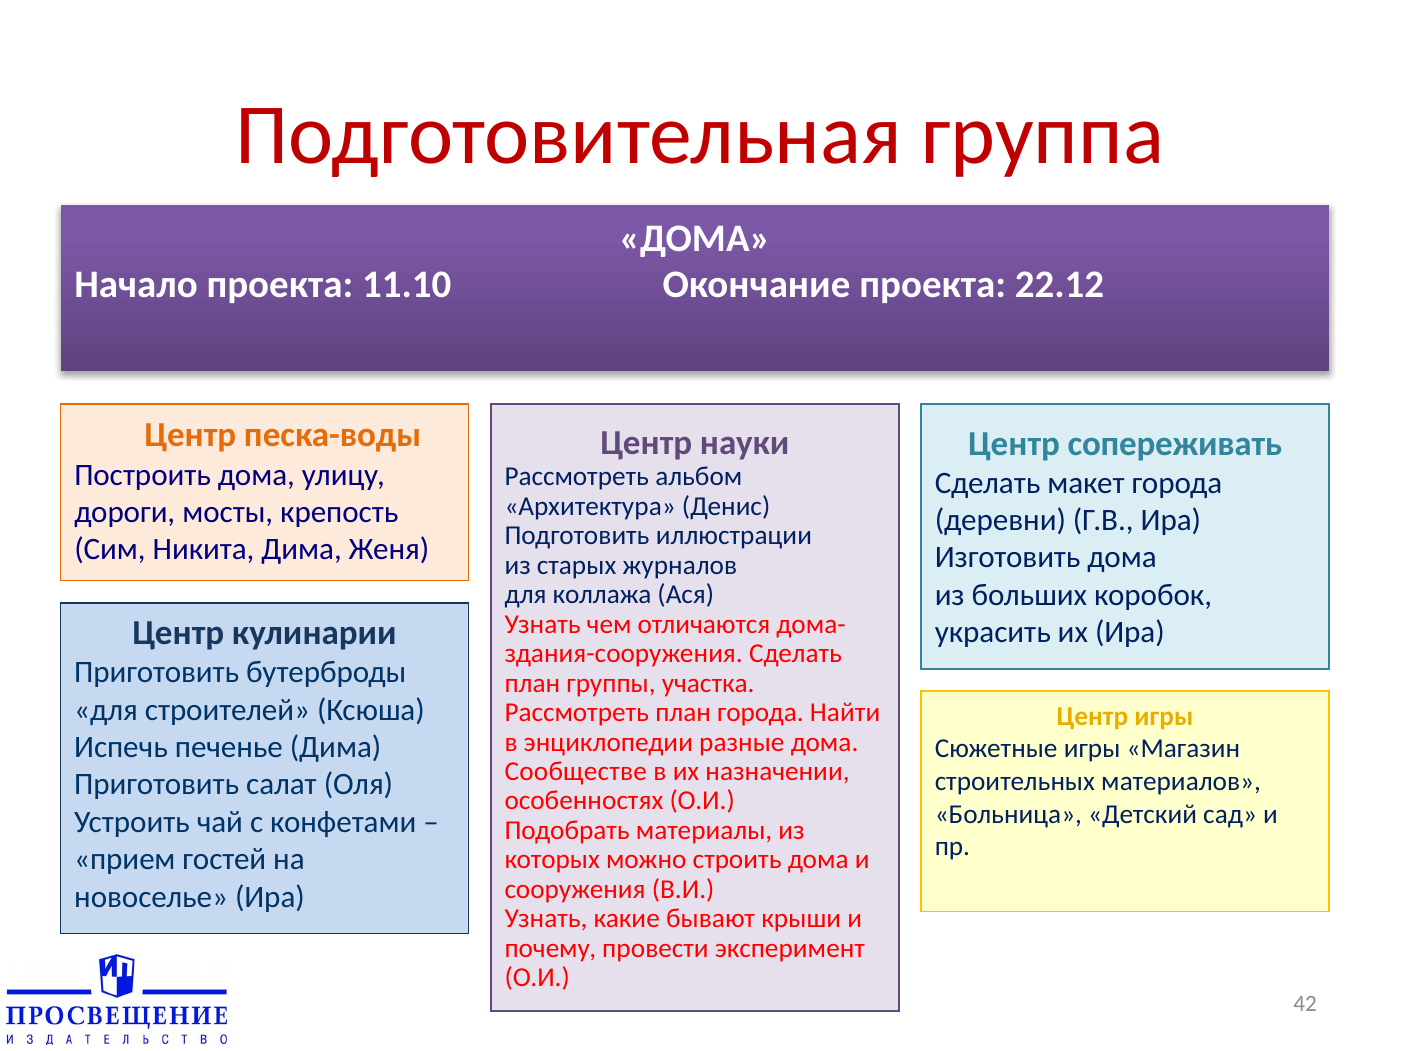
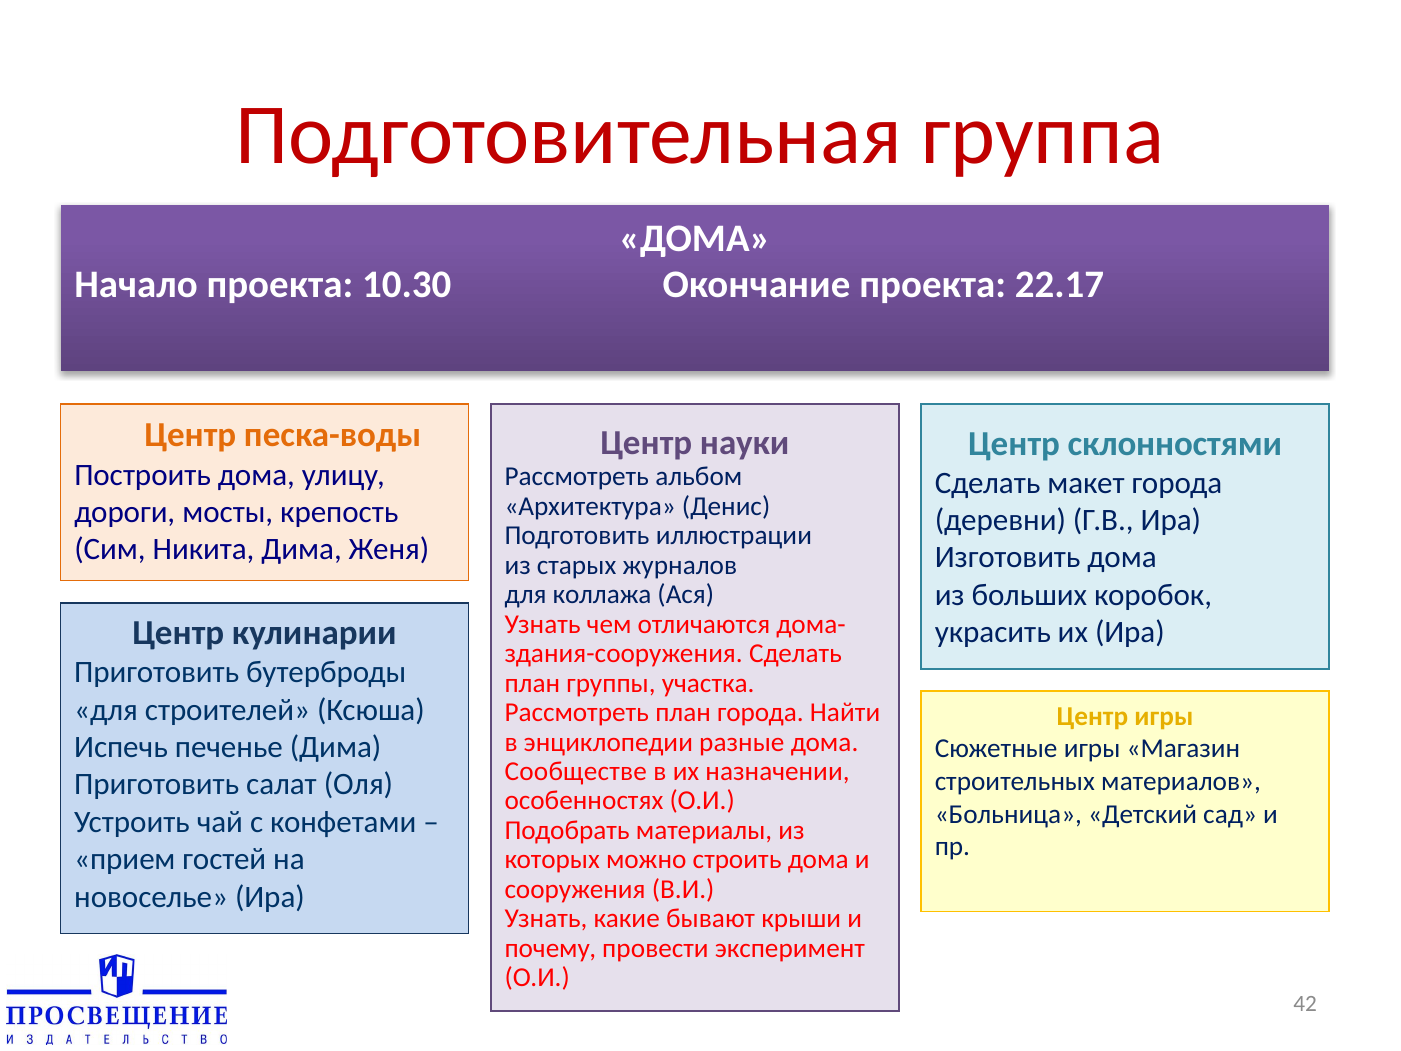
11.10: 11.10 -> 10.30 (407, 285)
22.12: 22.12 -> 22.17 (1060, 285)
сопереживать: сопереживать -> склонностями (1175, 443)
